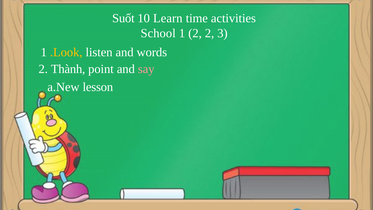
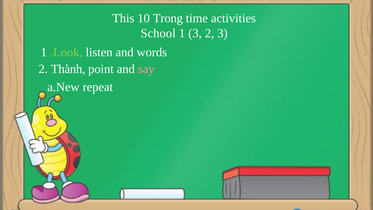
Suốt: Suốt -> This (123, 18)
Learn: Learn -> Trong (168, 18)
1 2: 2 -> 3 (195, 33)
.Look colour: yellow -> light green (66, 52)
lesson: lesson -> repeat (98, 87)
